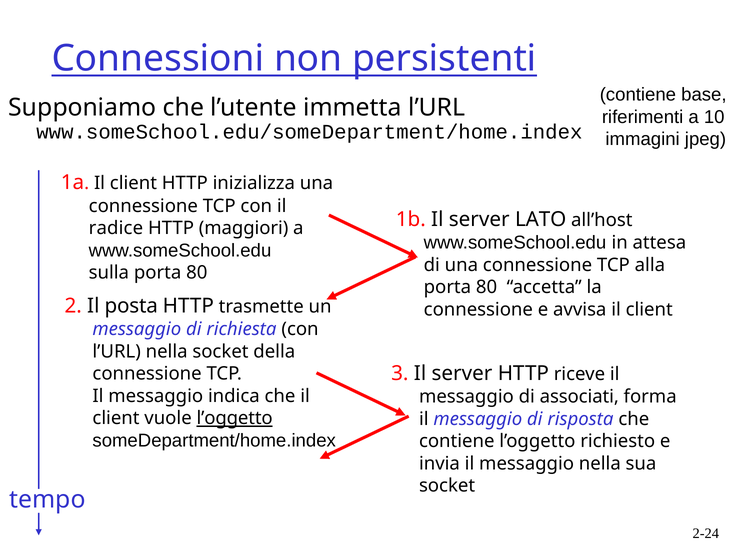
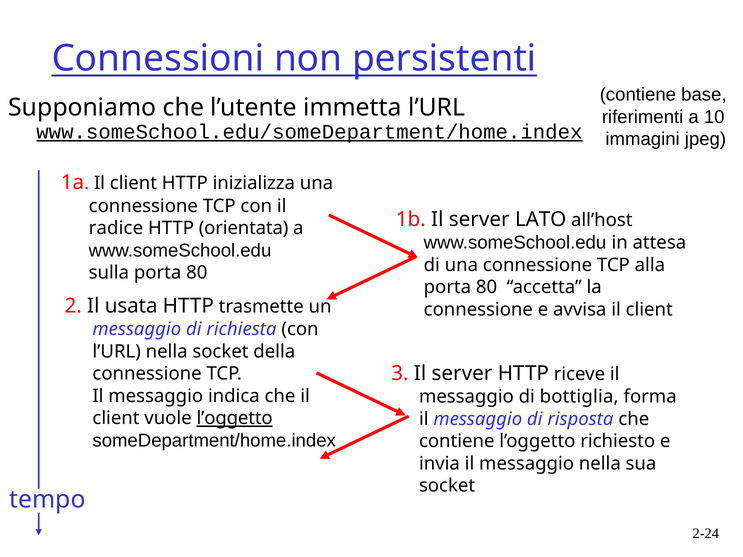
www.someSchool.edu/someDepartment/home.index underline: none -> present (309, 132)
maggiori: maggiori -> orientata (244, 228)
posta: posta -> usata (131, 306)
associati: associati -> bottiglia (579, 397)
